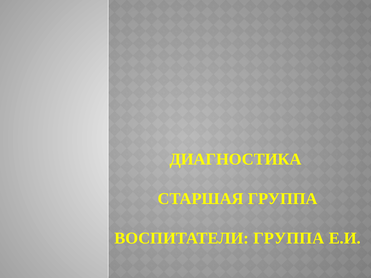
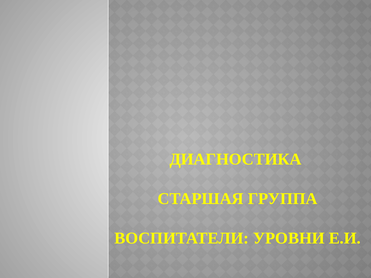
ВОСПИТАТЕЛИ ГРУППА: ГРУППА -> УРОВНИ (289, 238)
